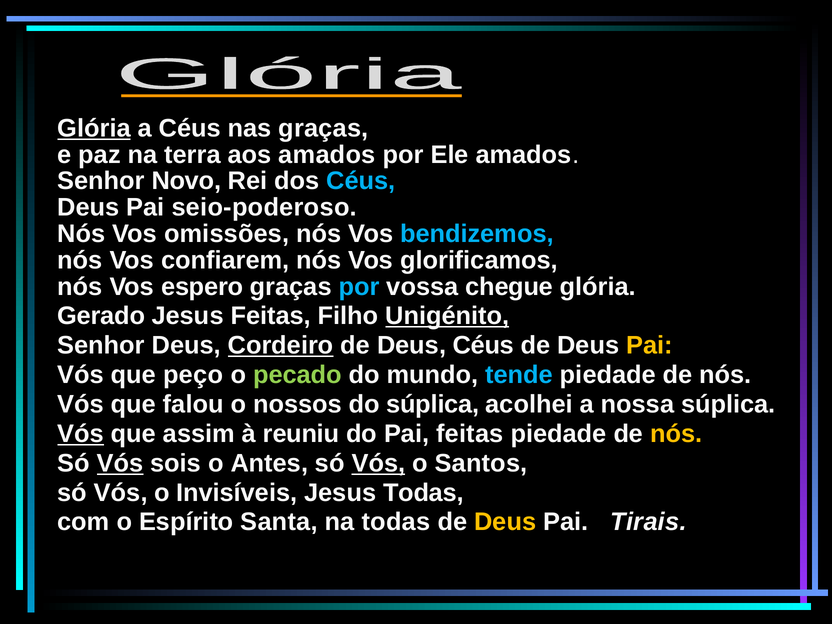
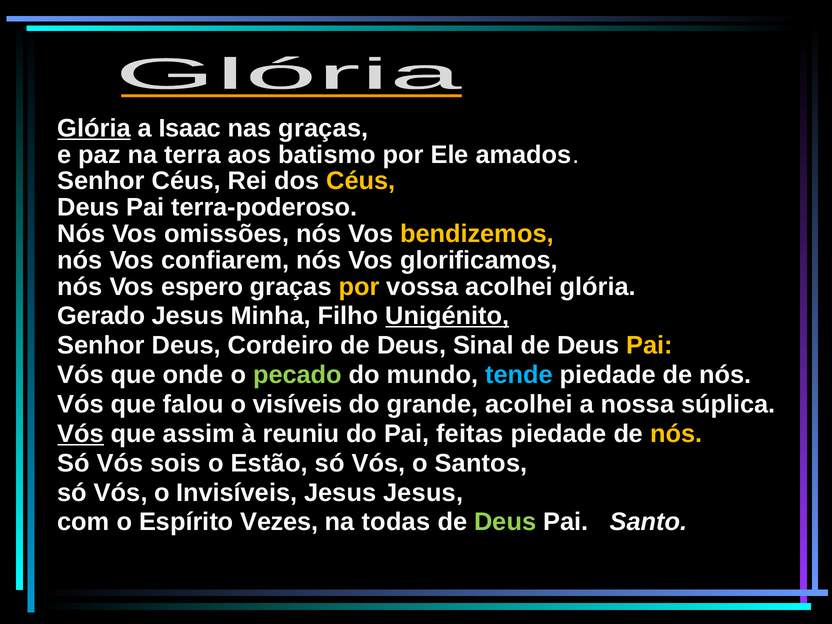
a Céus: Céus -> Isaac (190, 128)
aos amados: amados -> batismo (327, 155)
Senhor Novo: Novo -> Céus (186, 181)
Céus colour: light blue -> yellow (361, 181)
seio-poderoso: seio-poderoso -> terra-poderoso (264, 208)
bendizemos colour: light blue -> yellow (477, 234)
por colour: light blue -> yellow (359, 287)
vossa chegue: chegue -> acolhei (509, 287)
Jesus Feitas: Feitas -> Minha (271, 316)
Cordeiro underline: present -> none (281, 345)
Deus Céus: Céus -> Sinal (483, 345)
peço: peço -> onde (193, 375)
nossos: nossos -> visíveis (298, 404)
do súplica: súplica -> grande (433, 404)
Vós underline: present -> none (120, 463)
Antes: Antes -> Estão (269, 463)
Vós underline: present -> none (378, 463)
Jesus Todas: Todas -> Jesus (423, 493)
Santa: Santa -> Vezes (279, 522)
Deus colour: yellow -> light green (505, 522)
Tirais: Tirais -> Santo (649, 522)
